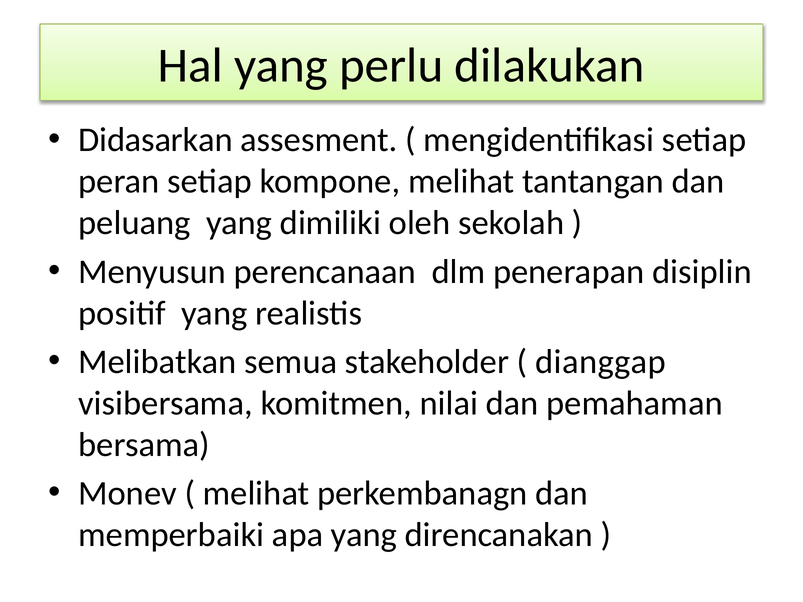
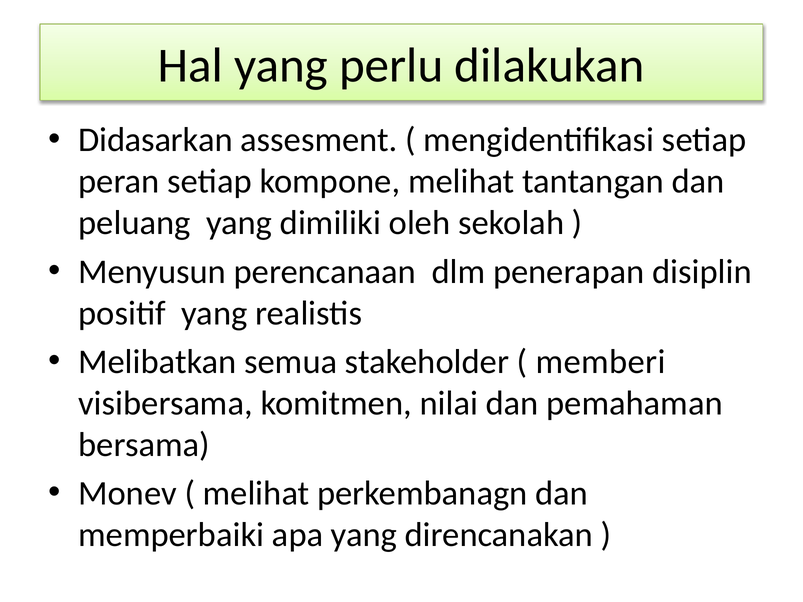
dianggap: dianggap -> memberi (601, 362)
